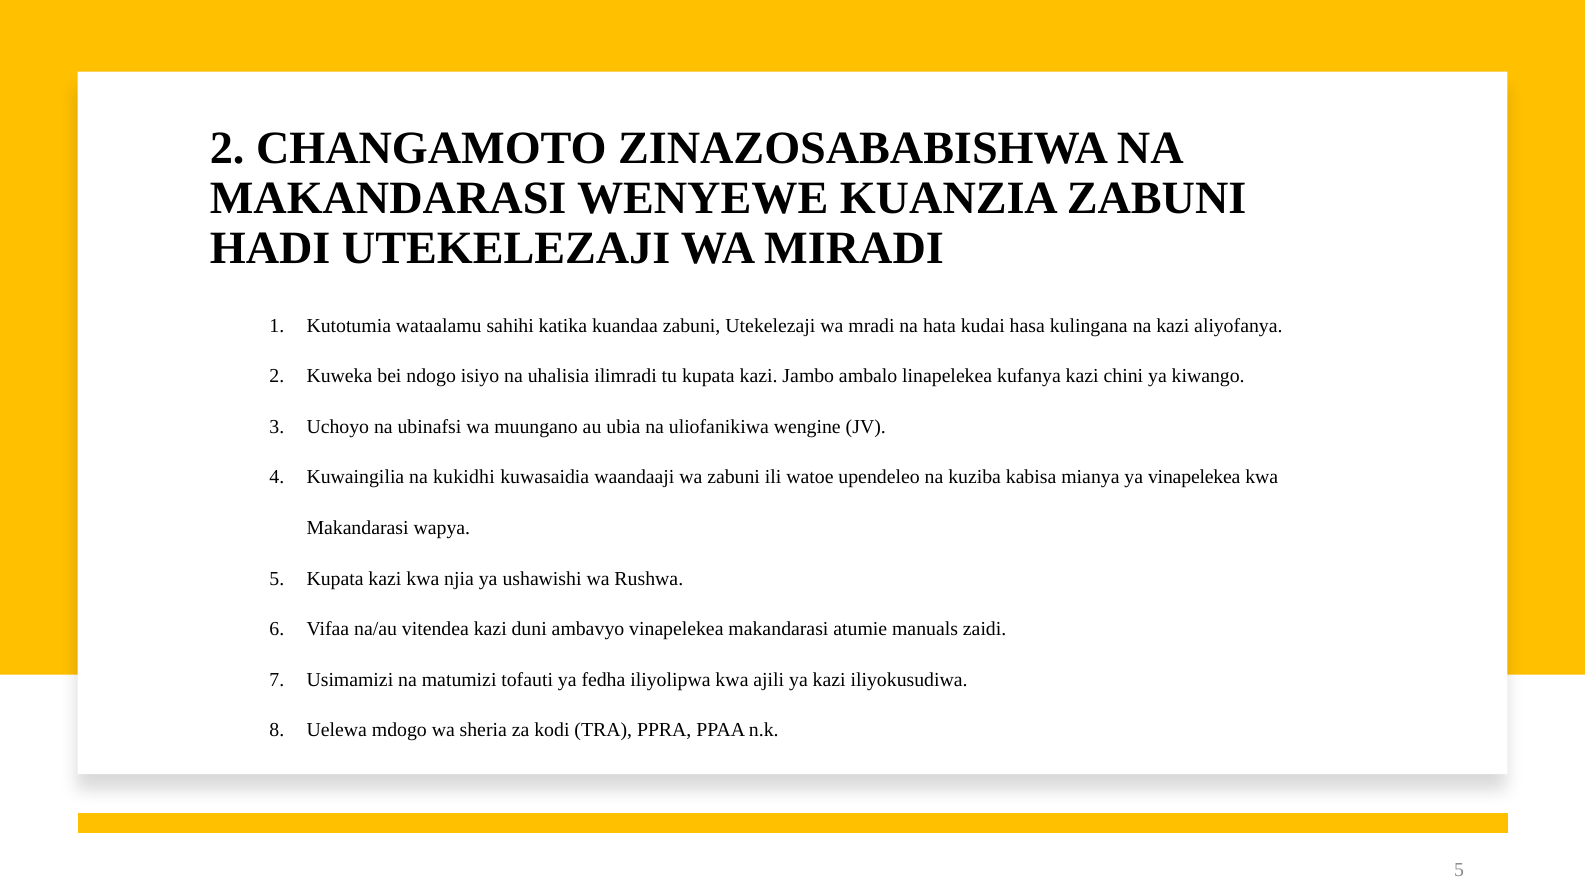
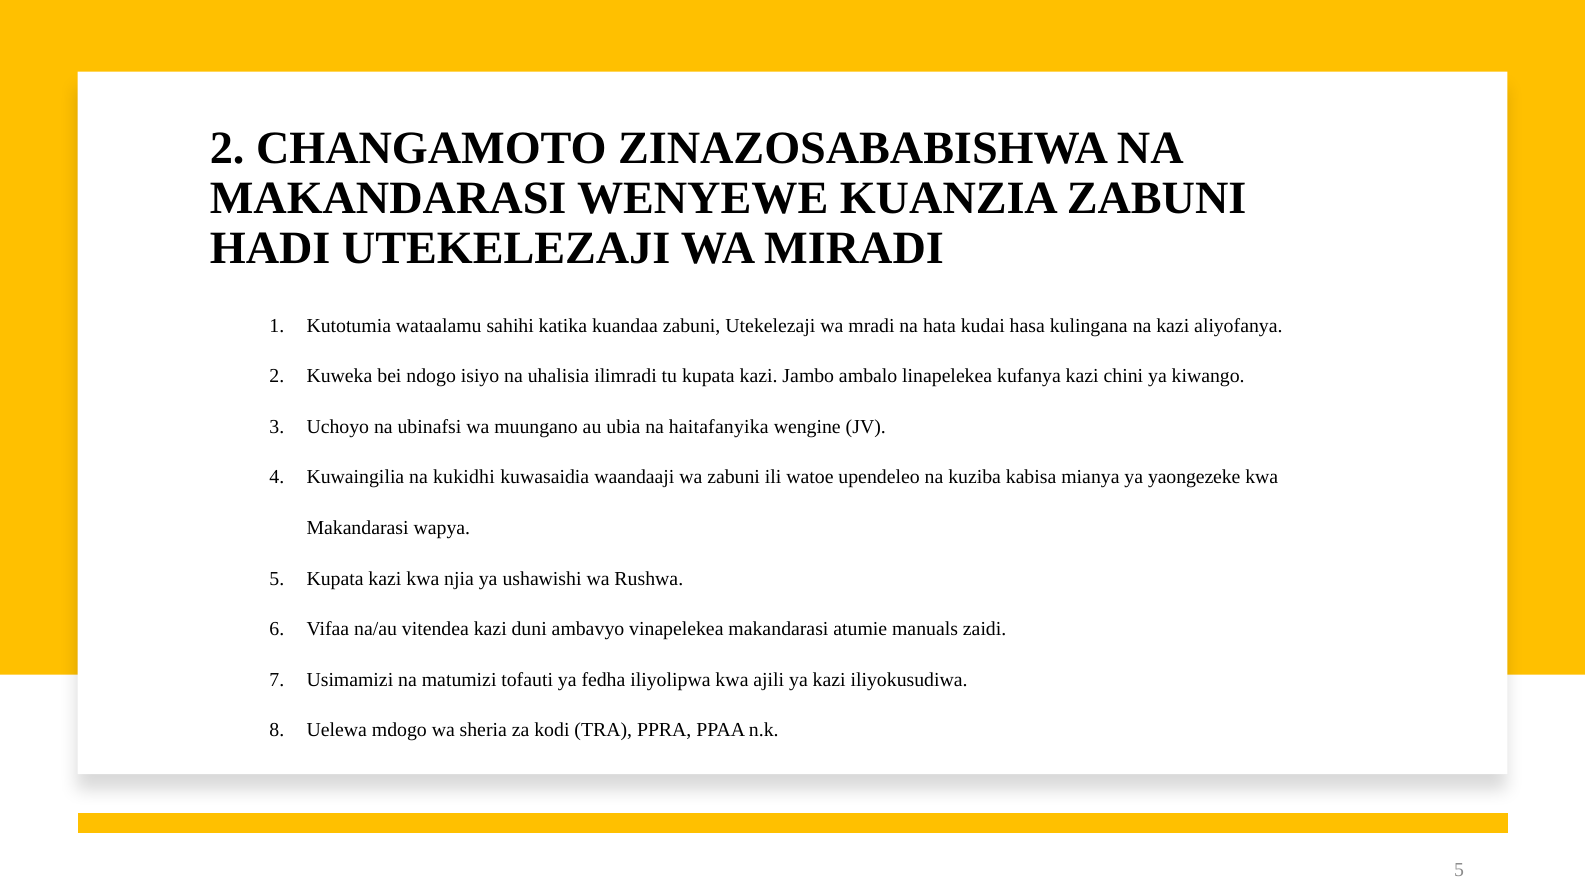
uliofanikiwa: uliofanikiwa -> haitafanyika (719, 427)
ya vinapelekea: vinapelekea -> yaongezeke (1194, 477)
